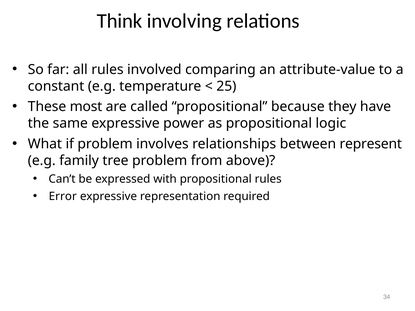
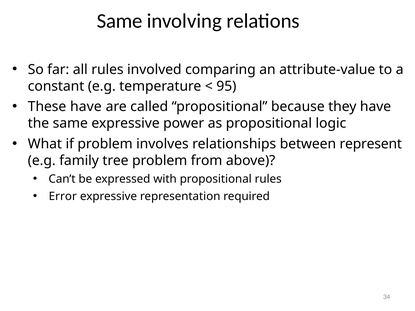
Think: Think -> Same (120, 21)
25: 25 -> 95 (226, 86)
These most: most -> have (86, 107)
